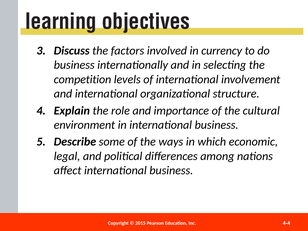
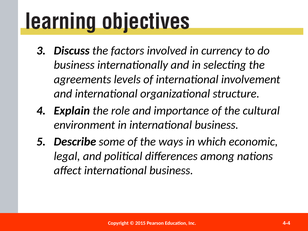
competition: competition -> agreements (82, 79)
